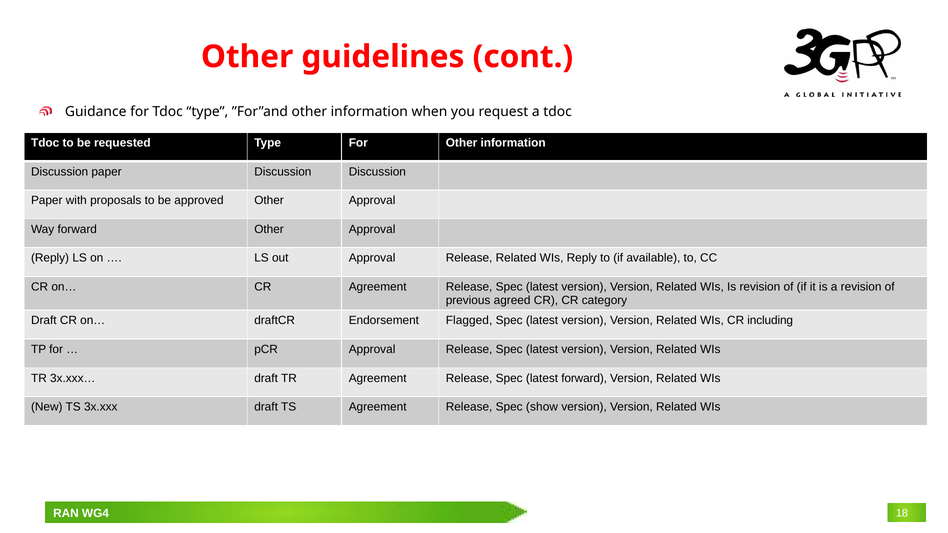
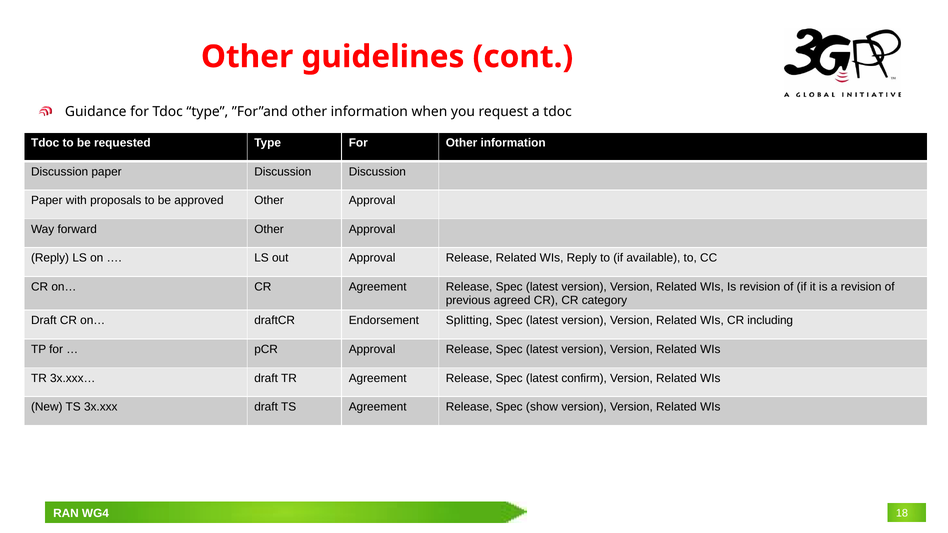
Flagged: Flagged -> Splitting (469, 321)
latest forward: forward -> confirm (584, 378)
